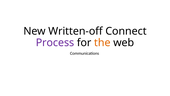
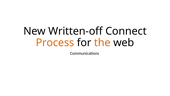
Process colour: purple -> orange (55, 42)
